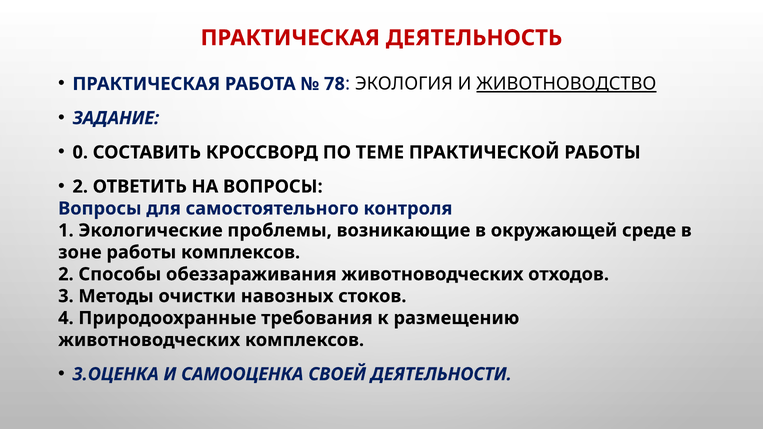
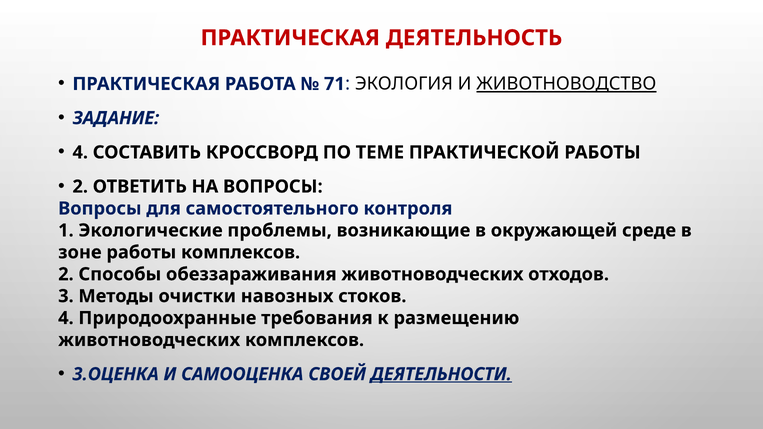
78: 78 -> 71 (334, 84)
0: 0 -> 4 (80, 152)
ДЕЯТЕЛЬНОСТИ underline: none -> present (441, 374)
